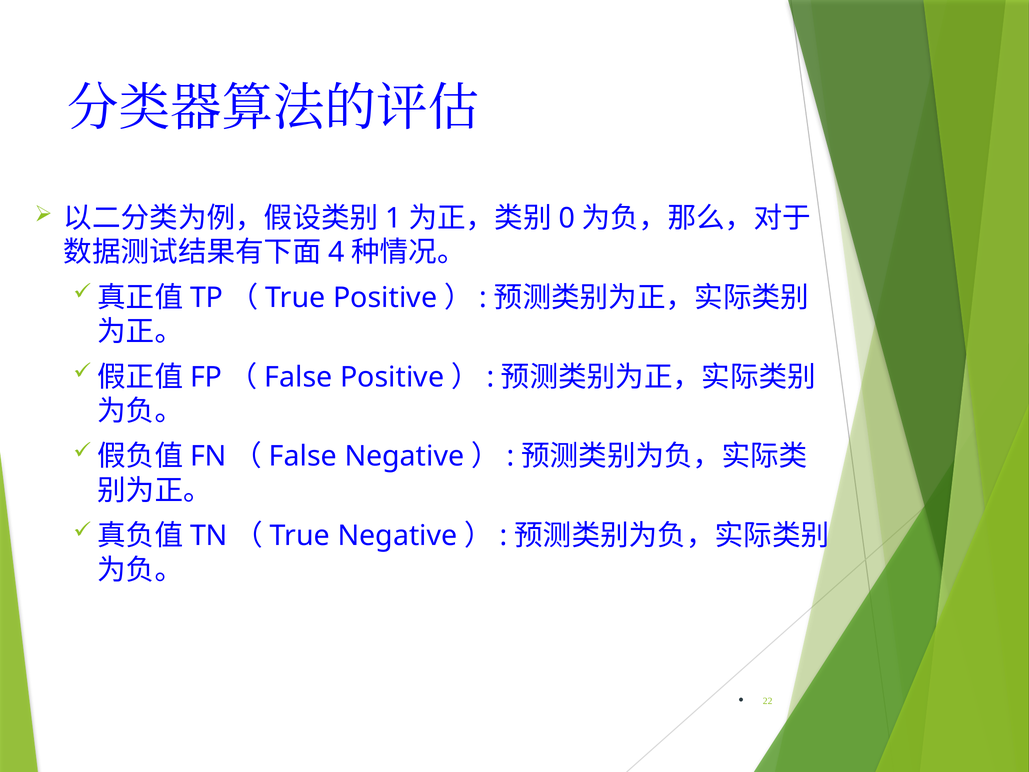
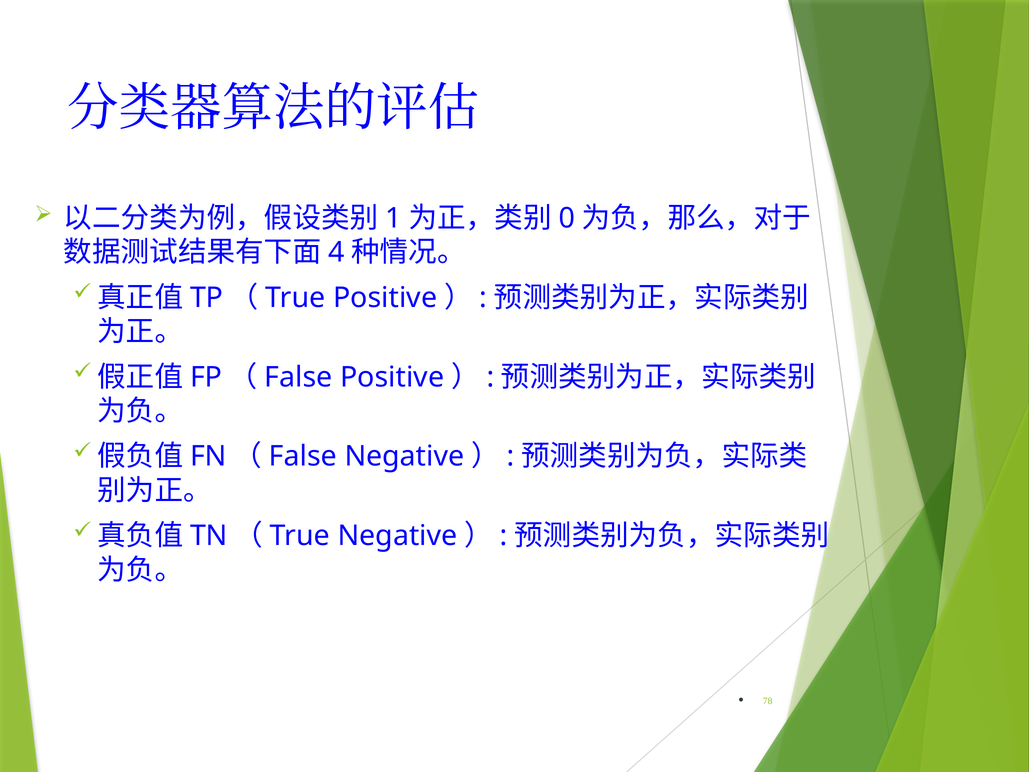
22: 22 -> 78 (768, 701)
